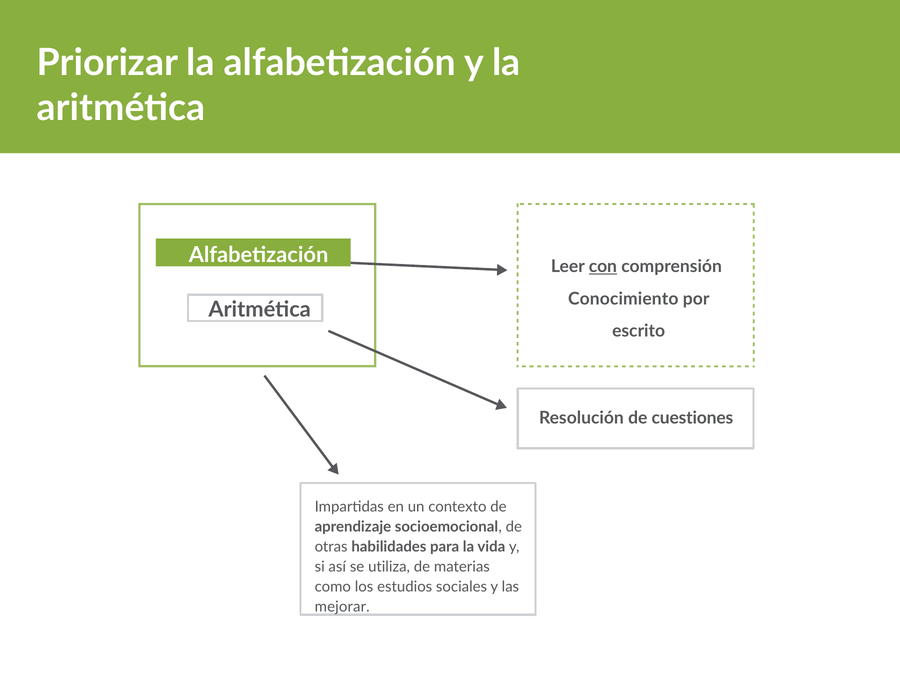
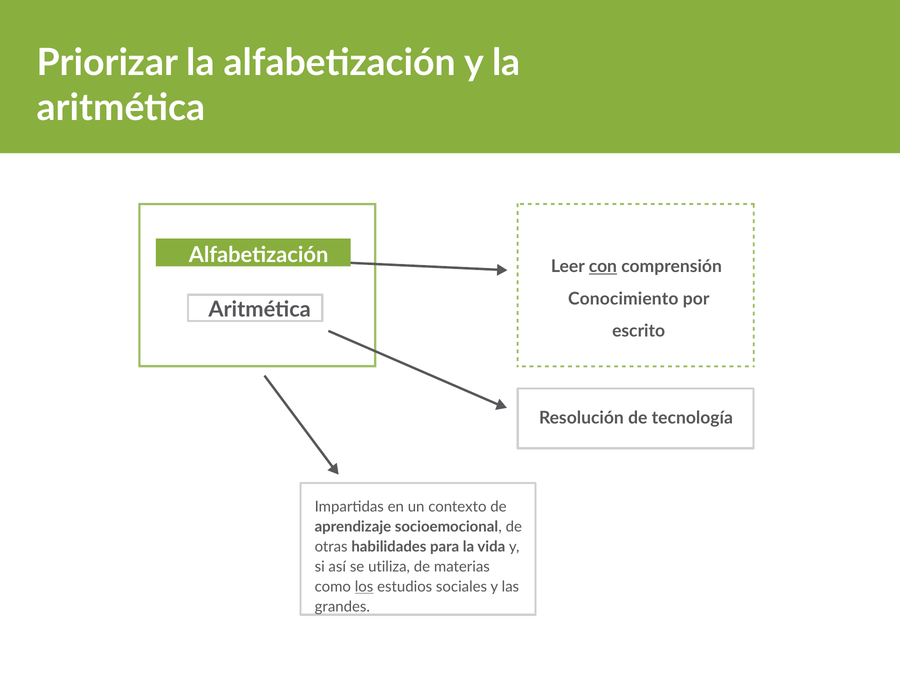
cuestiones: cuestiones -> tecnología (692, 418)
los underline: none -> present (364, 587)
mejorar: mejorar -> grandes (342, 607)
